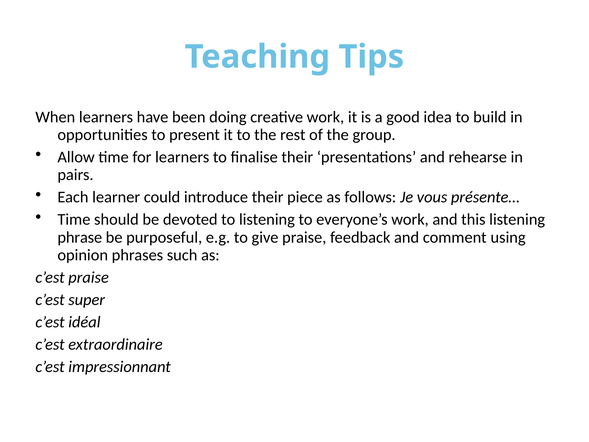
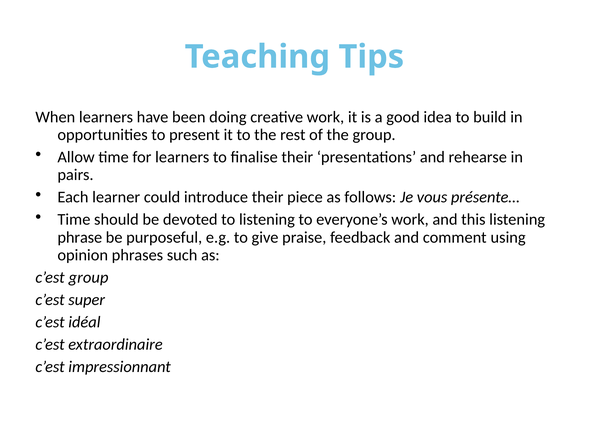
c’est praise: praise -> group (89, 277)
